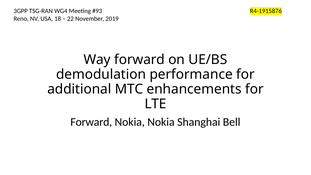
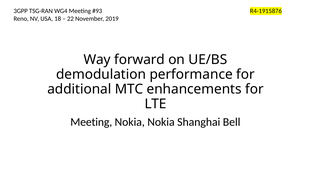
Forward: Forward -> Meeting (91, 122)
